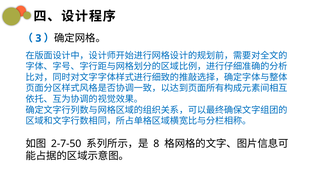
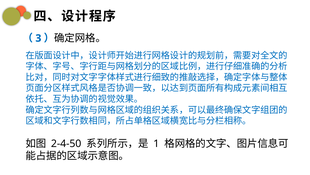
2-7-50: 2-7-50 -> 2-4-50 (66, 143)
8: 8 -> 1 (156, 143)
